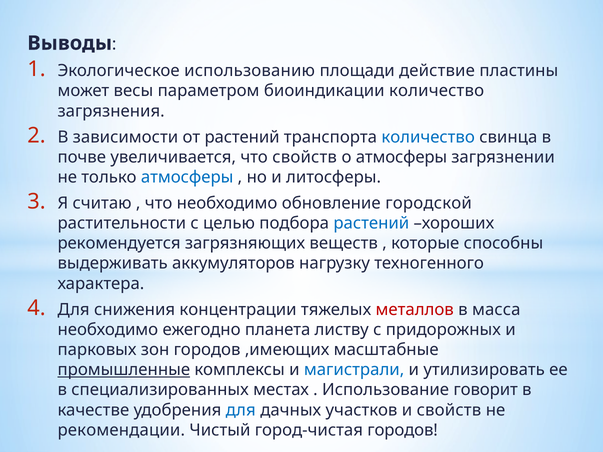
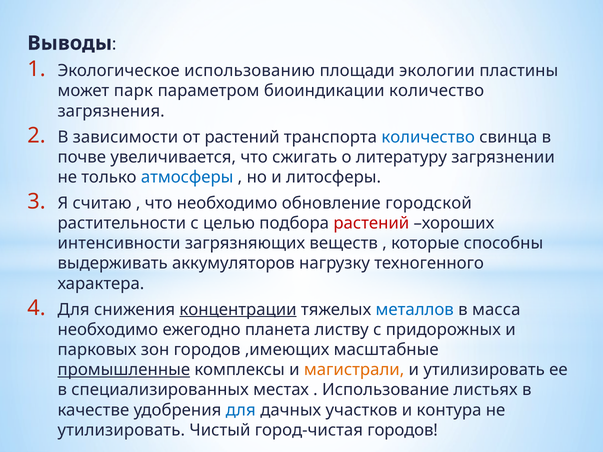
действие: действие -> экологии (437, 71)
весы: весы -> парк (133, 91)
что свойств: свойств -> сжигать (305, 157)
о атмосферы: атмосферы -> литературу (401, 157)
растений colour: blue -> red (371, 223)
рекомендуется: рекомендуется -> интенсивности (119, 244)
концентрации underline: none -> present (238, 310)
металлов colour: red -> blue (415, 310)
магистрали colour: blue -> orange (354, 370)
говорит: говорит -> листьях (486, 390)
и свойств: свойств -> контура (449, 410)
рекомендации: рекомендации -> утилизировать (121, 430)
